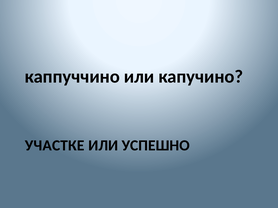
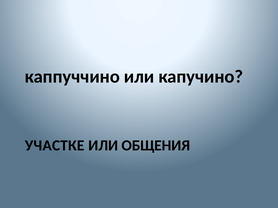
УСПЕШНО: УСПЕШНО -> ОБЩЕНИЯ (156, 146)
